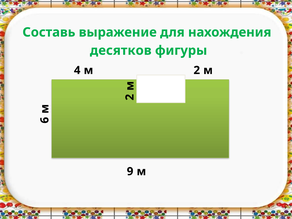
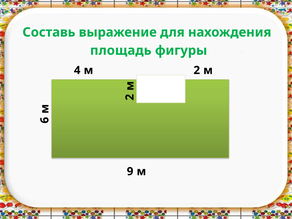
десятков: десятков -> площадь (121, 50)
